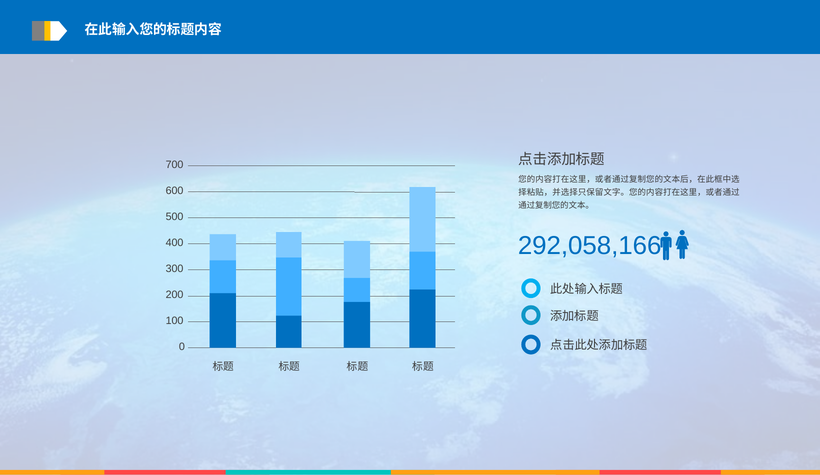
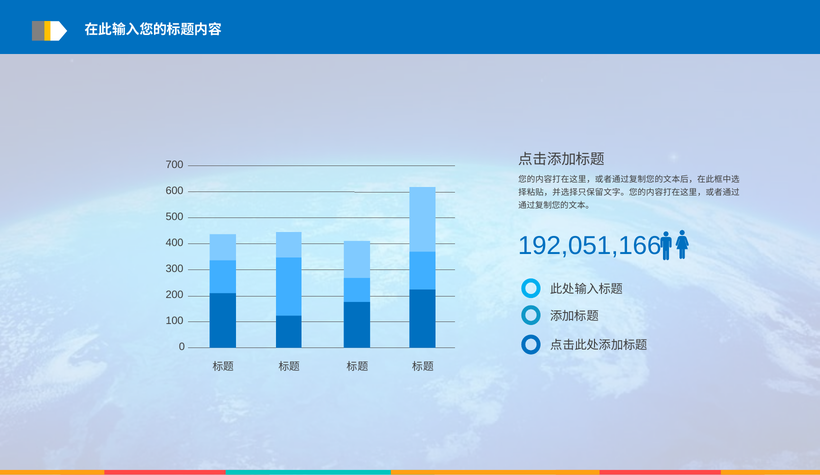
292,058,166: 292,058,166 -> 192,051,166 (590, 246)
